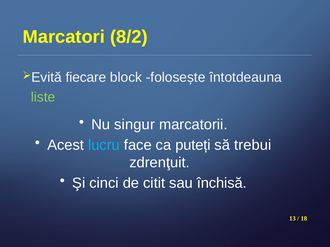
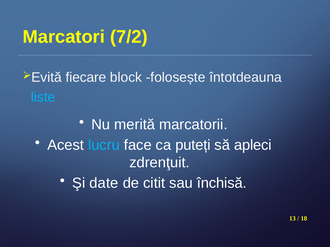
8/2: 8/2 -> 7/2 (129, 37)
liste colour: light green -> light blue (43, 97)
singur: singur -> merită (135, 125)
trebui: trebui -> apleci (253, 145)
cinci: cinci -> date (104, 183)
